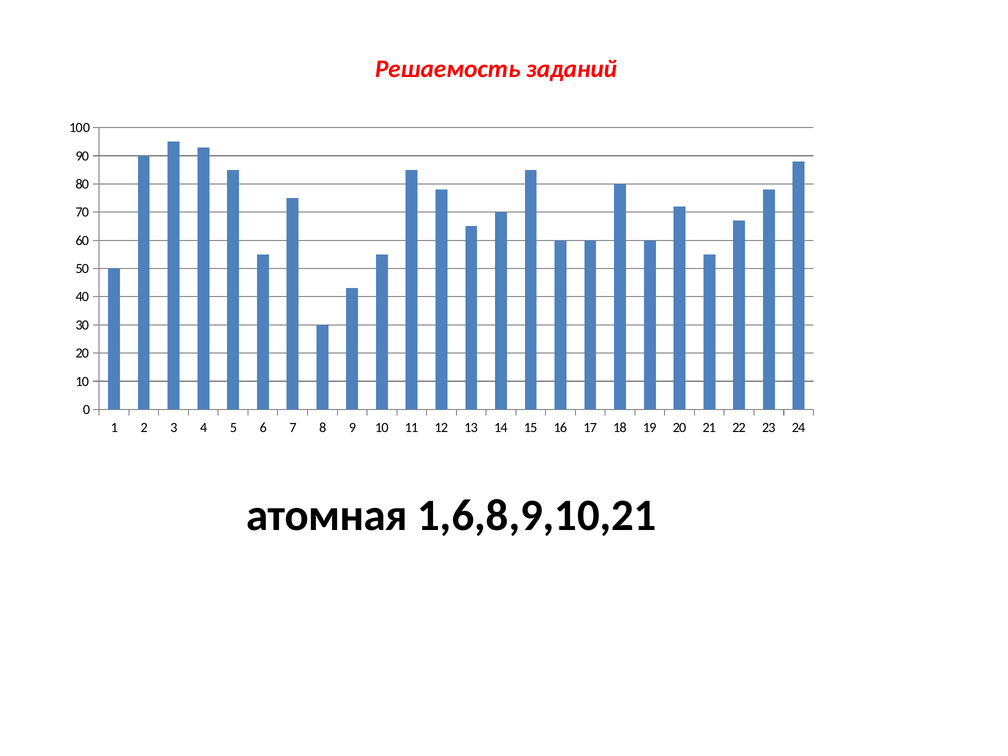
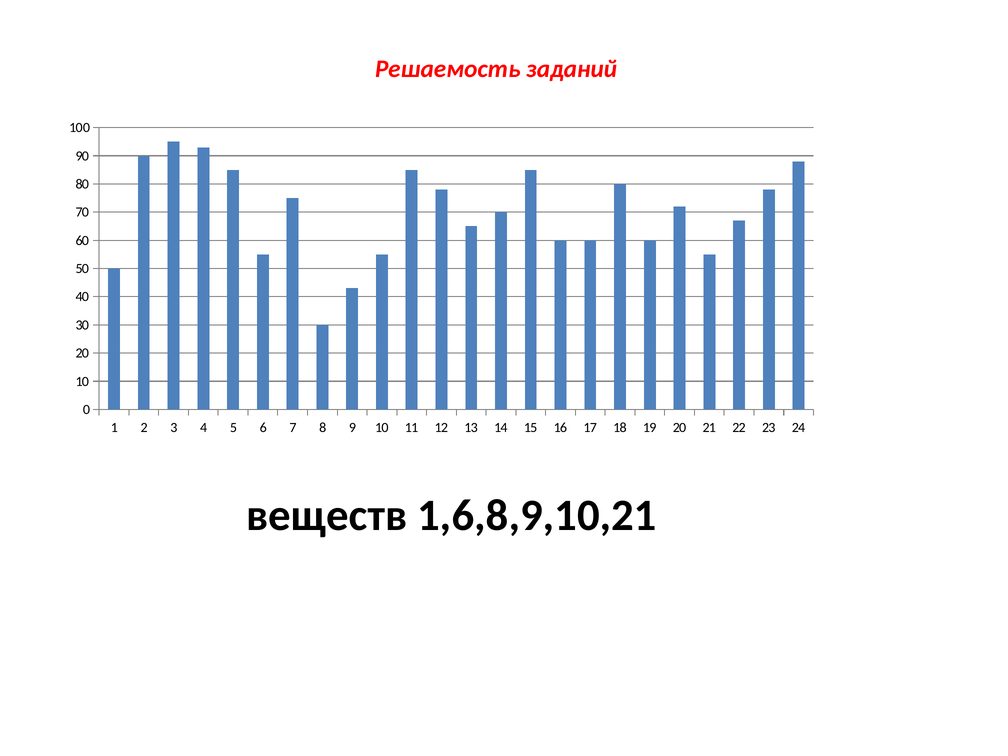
атомная: атомная -> веществ (327, 515)
